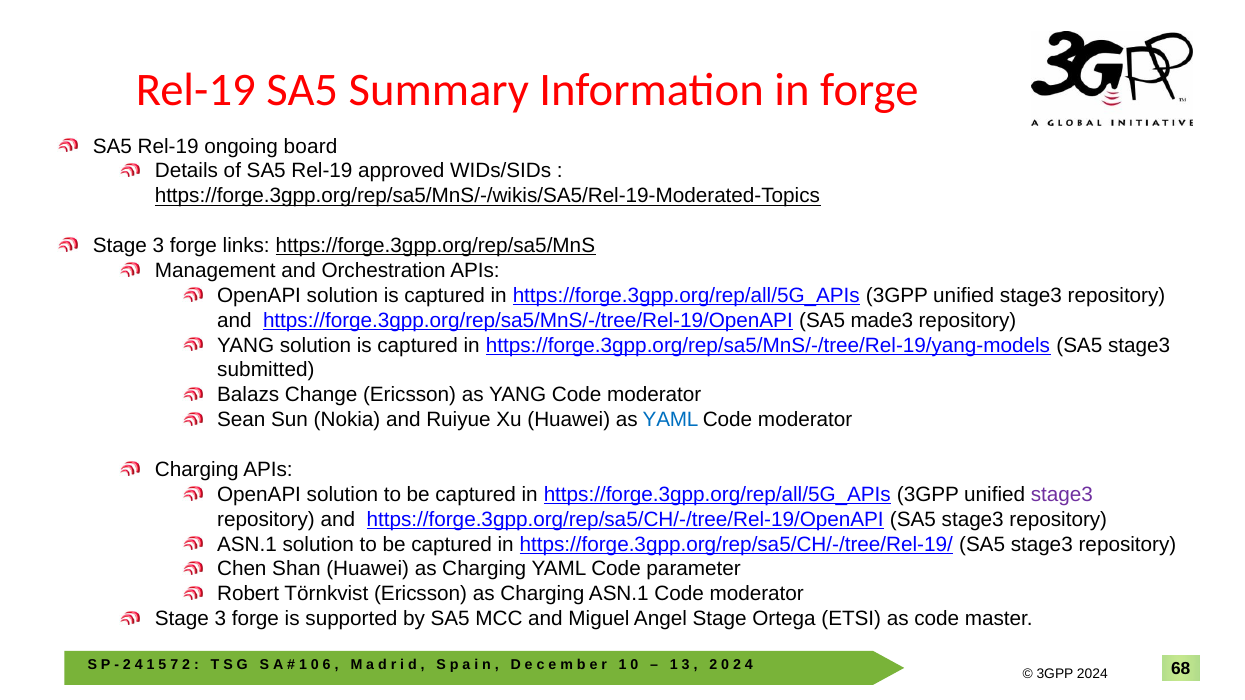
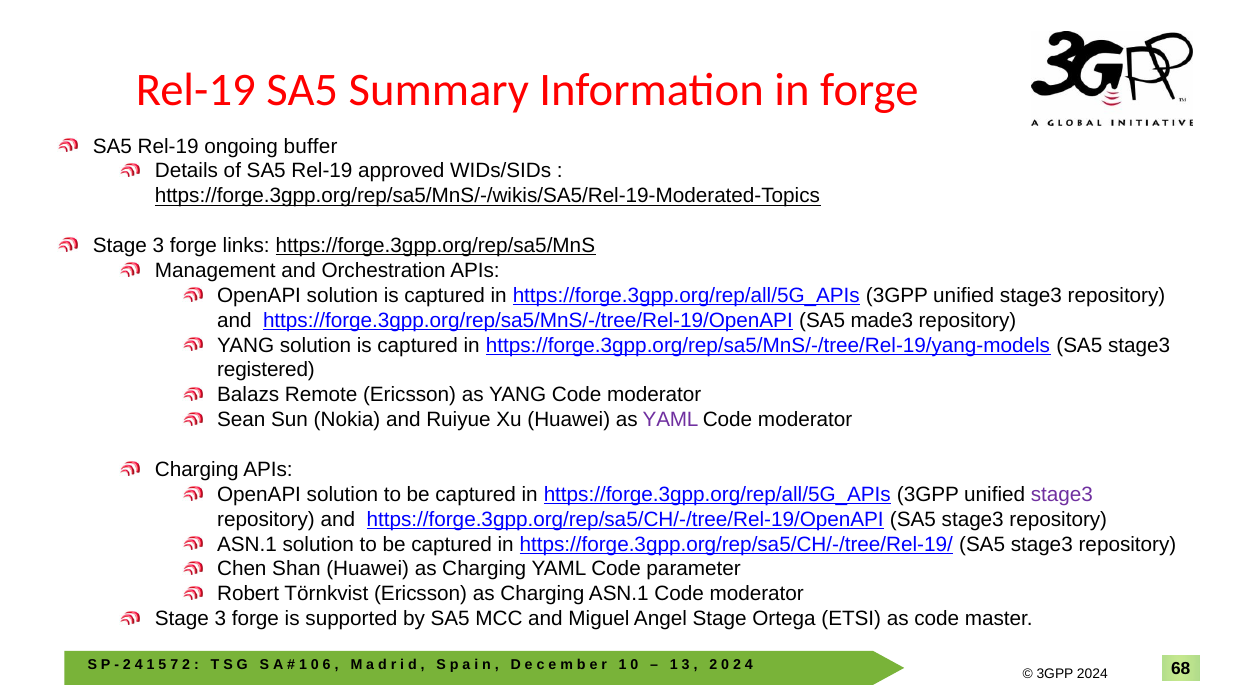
board: board -> buffer (311, 146)
submitted: submitted -> registered (266, 370)
Change: Change -> Remote (321, 395)
YAML colour: blue -> purple (671, 420)
